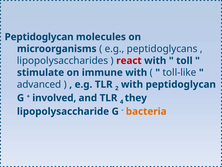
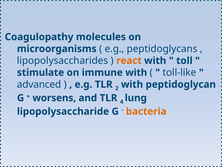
Peptidoglycan: Peptidoglycan -> Coagulopathy (39, 37)
react colour: red -> orange (129, 60)
involved: involved -> worsens (54, 98)
they: they -> lung (136, 98)
